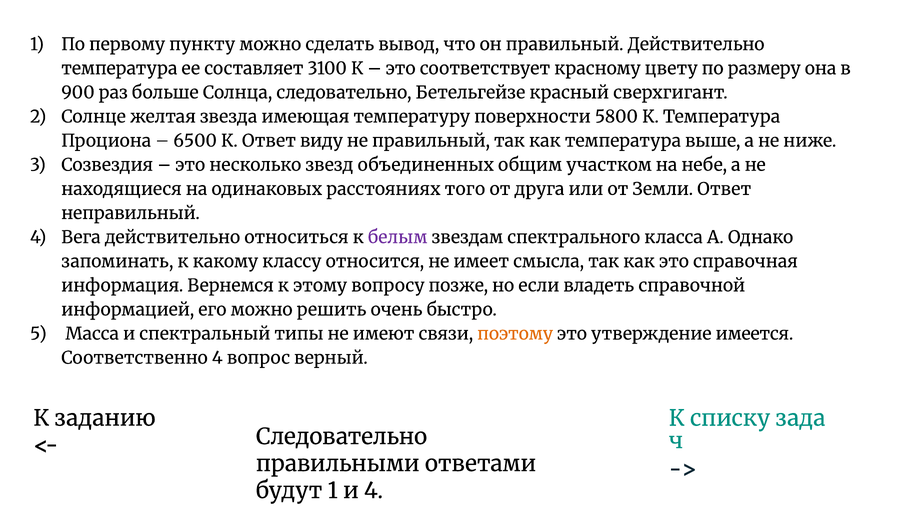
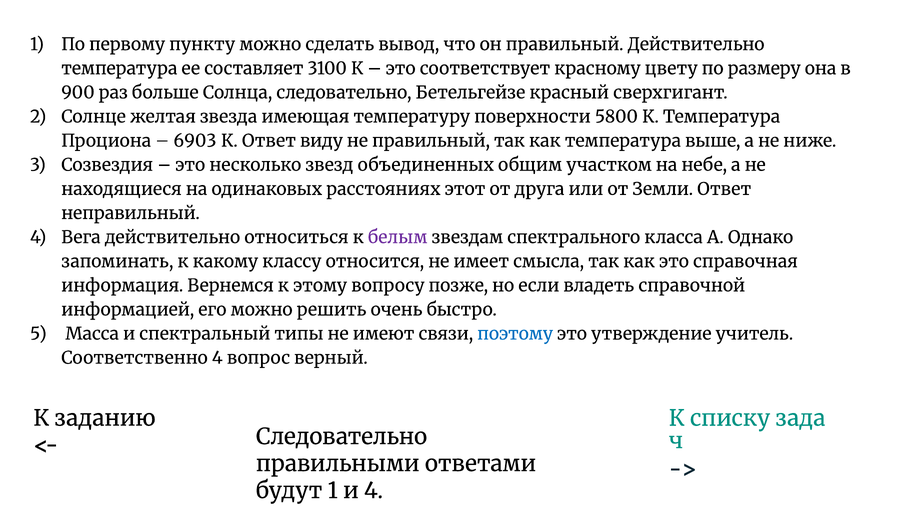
6500: 6500 -> 6903 (195, 141)
того: того -> этот (465, 189)
поэтому colour: orange -> blue (515, 334)
имеется: имеется -> учитель (754, 334)
